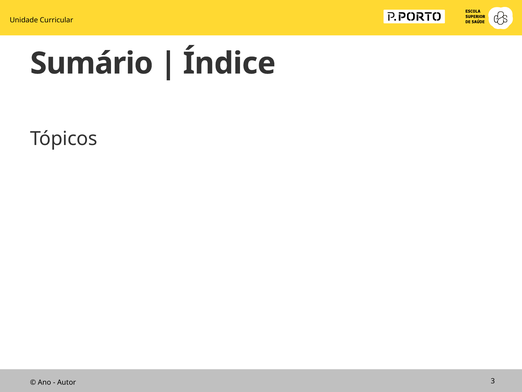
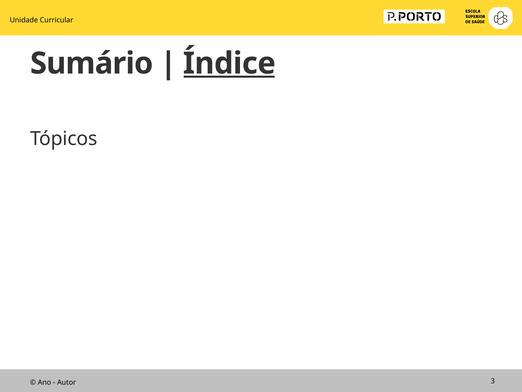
Índice underline: none -> present (229, 63)
